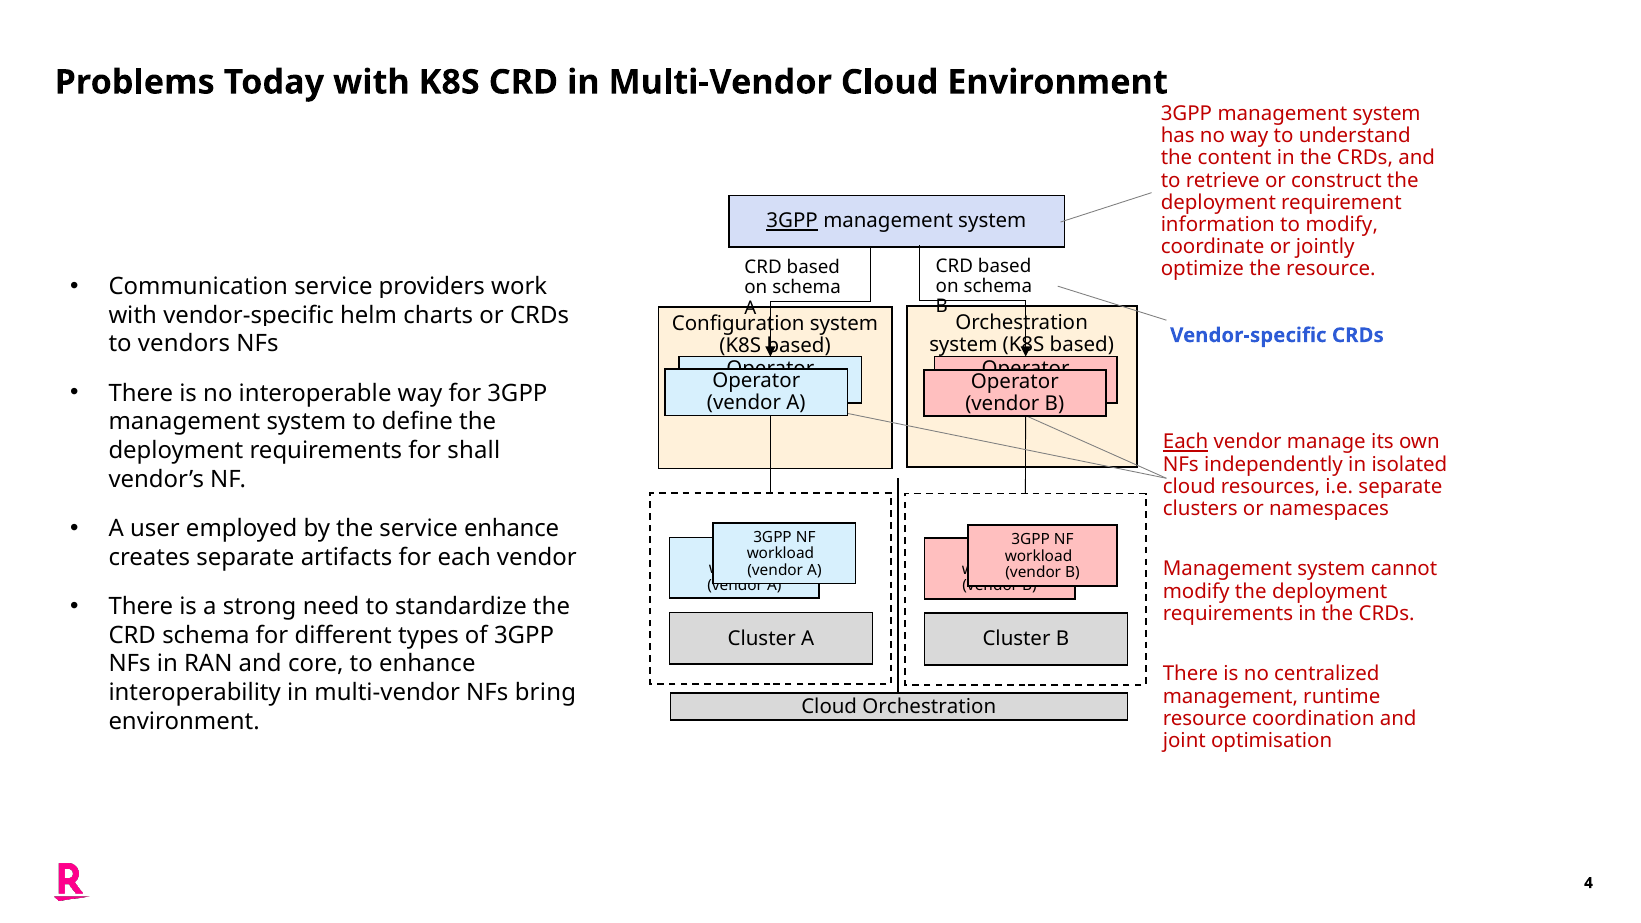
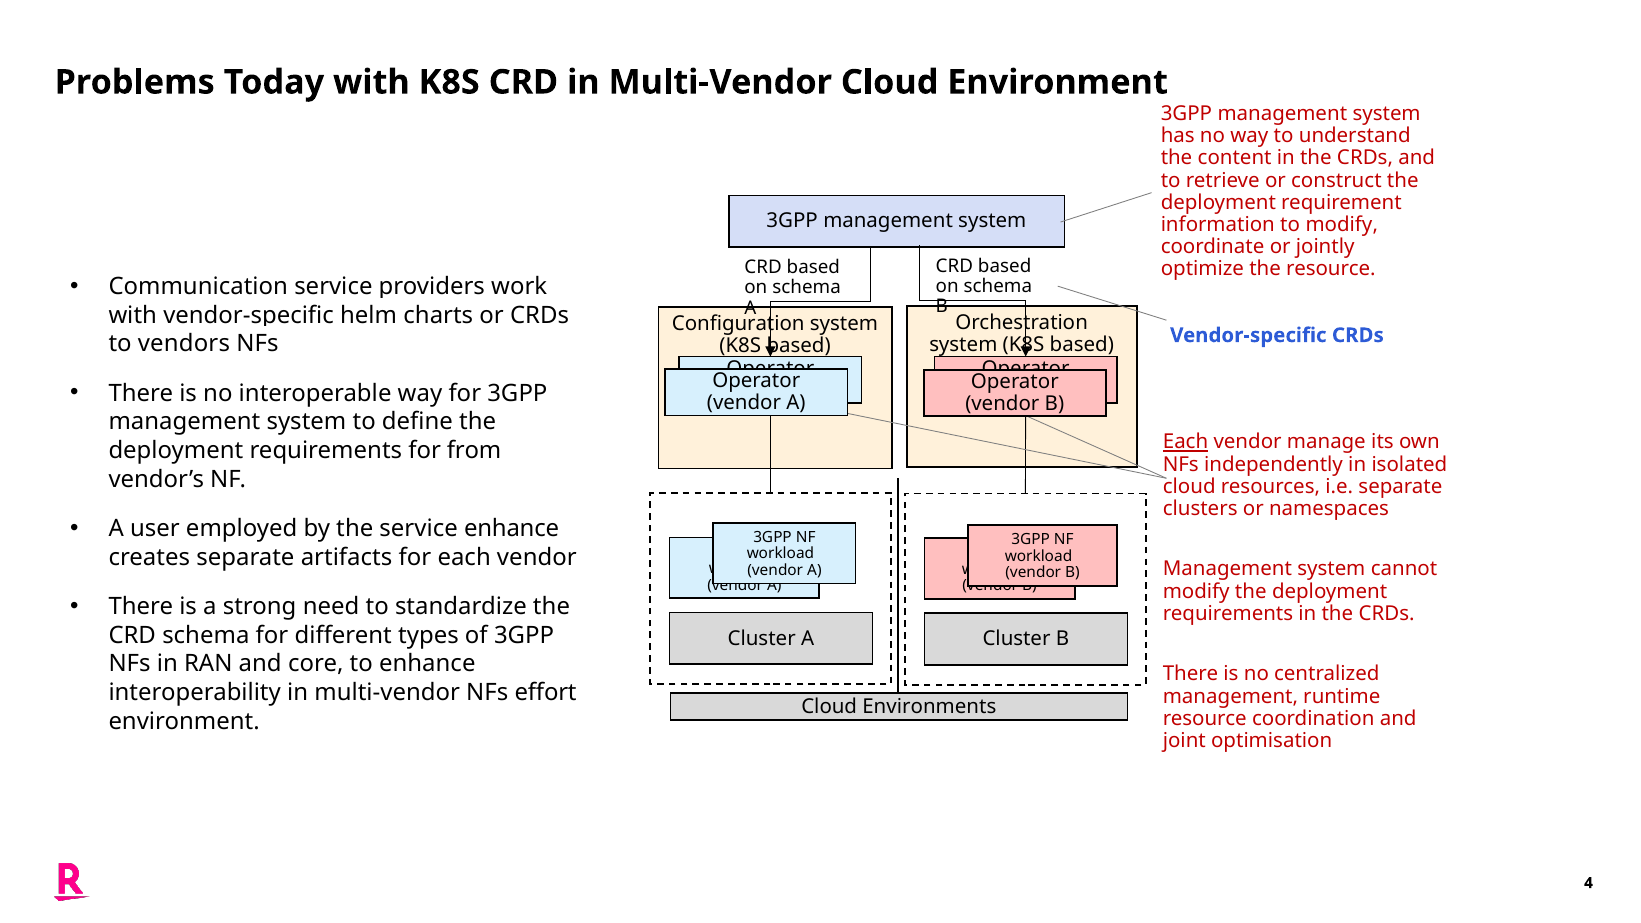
3GPP underline: present -> none (792, 221)
shall: shall -> from (474, 451)
bring: bring -> effort (546, 693)
Cloud Orchestration: Orchestration -> Environments (929, 706)
